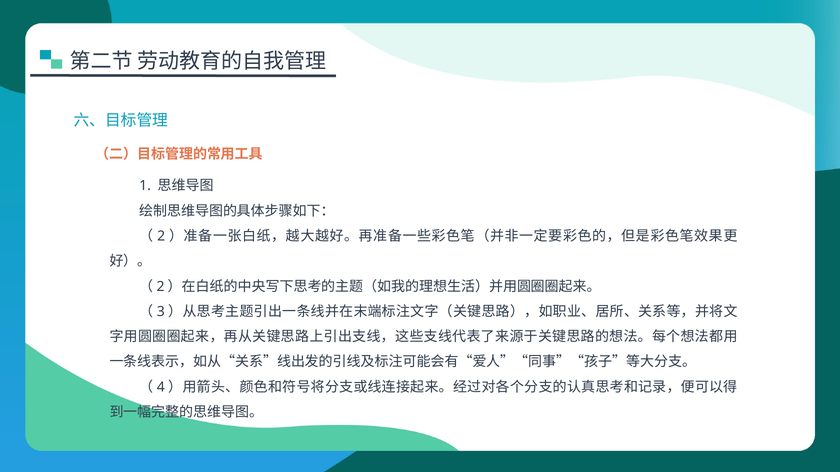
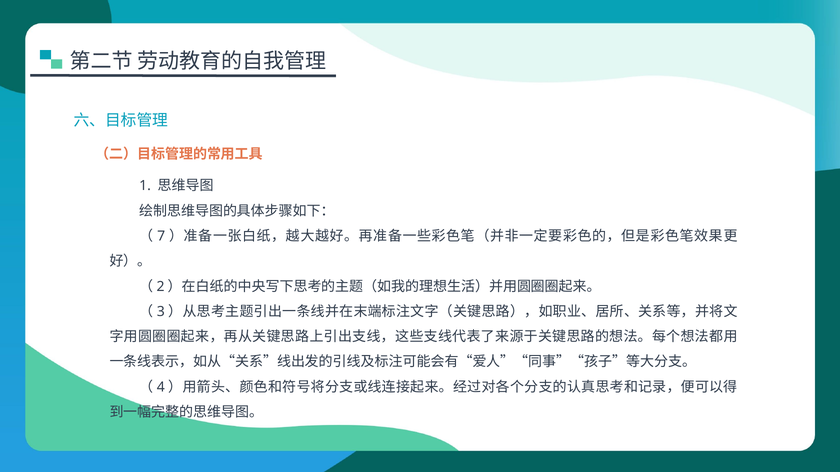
2: 2 -> 7 (161, 236)
